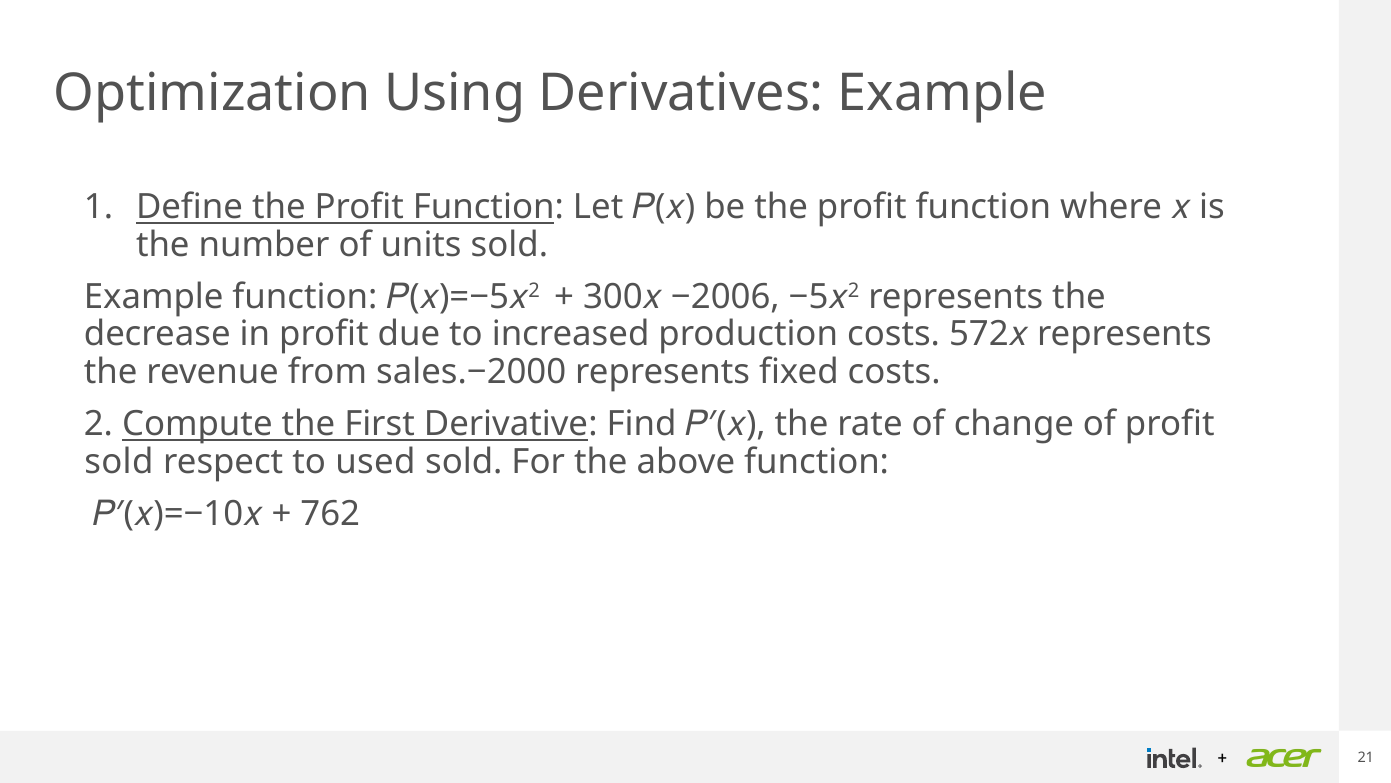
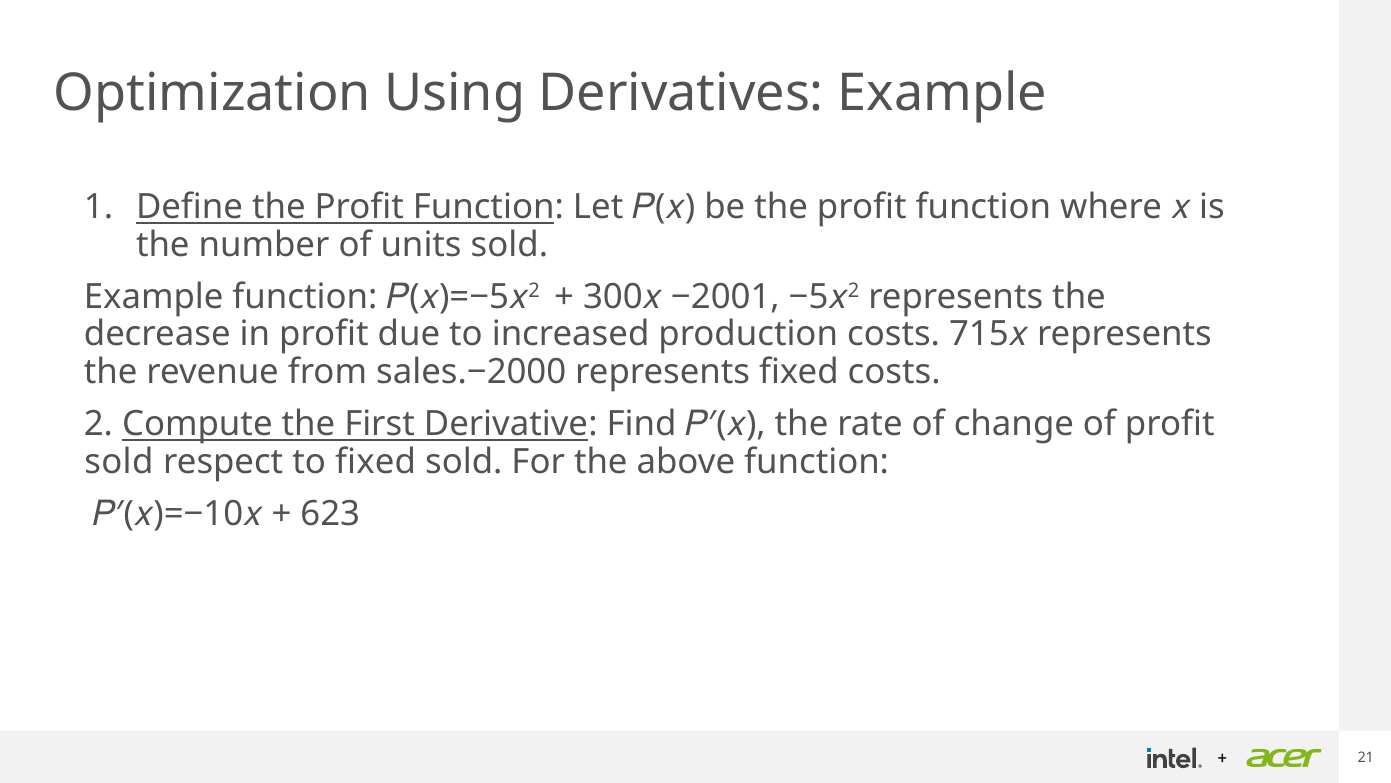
−2006: −2006 -> −2001 (721, 297)
572: 572 -> 715 (979, 334)
to used: used -> fixed (376, 461)
762: 762 -> 623 (330, 513)
